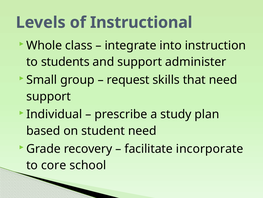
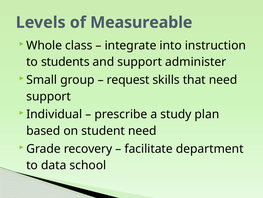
Instructional: Instructional -> Measureable (141, 22)
incorporate: incorporate -> department (210, 148)
core: core -> data (54, 165)
